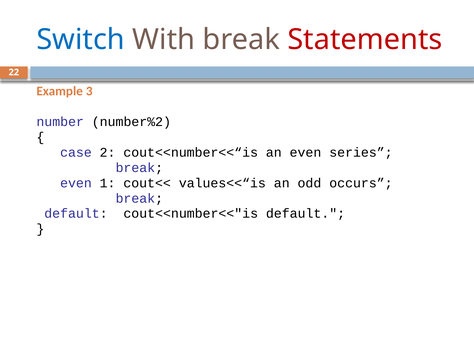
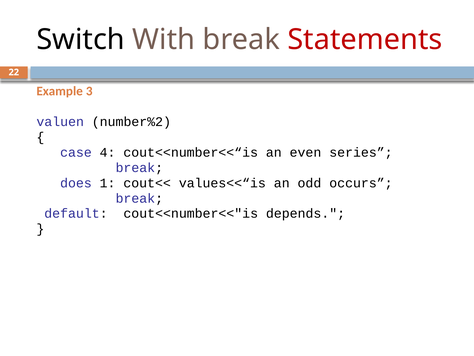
Switch colour: blue -> black (81, 40)
number: number -> valuen (60, 122)
2: 2 -> 4 (108, 152)
even: even -> does (76, 183)
cout<<number<<"is default: default -> depends (306, 213)
